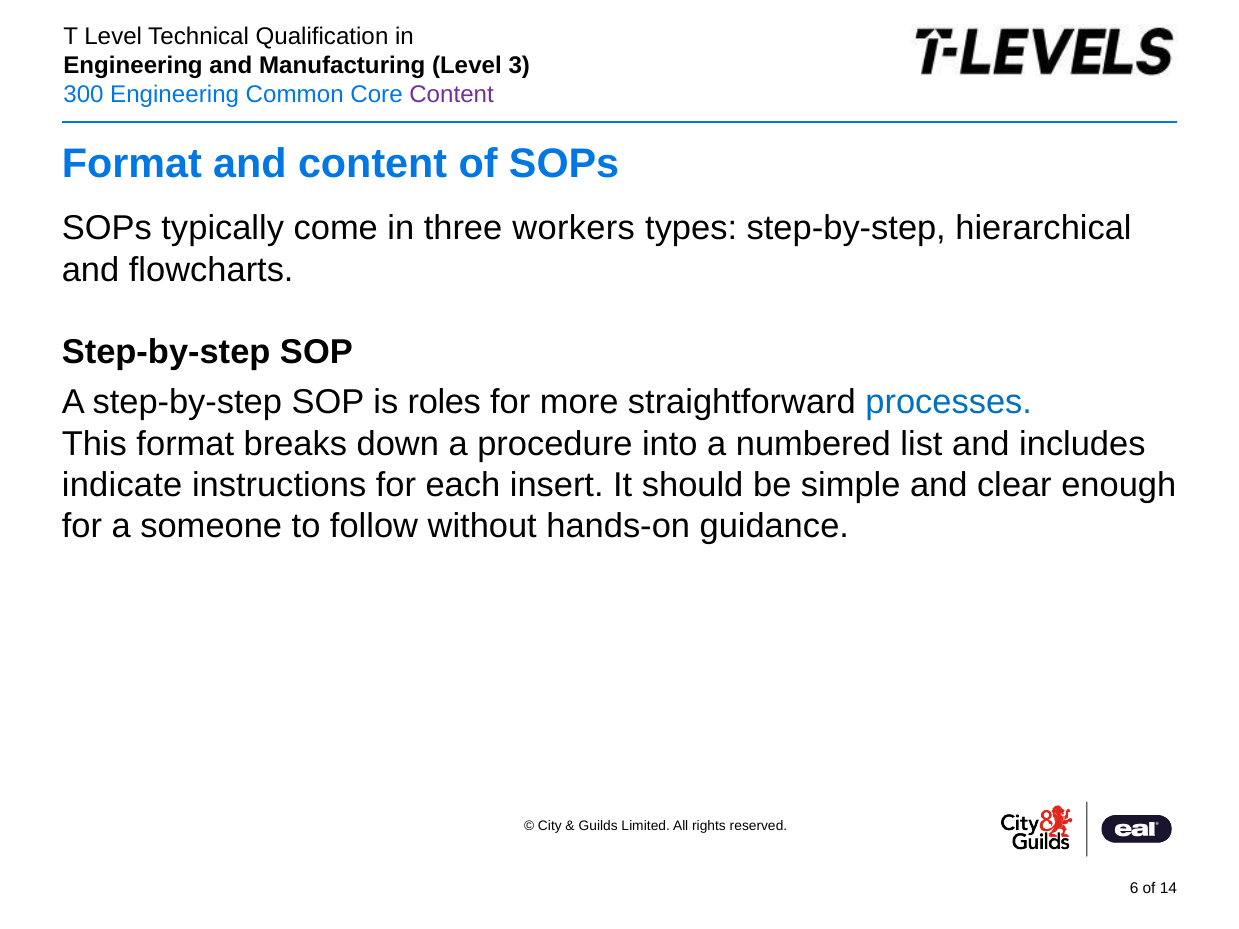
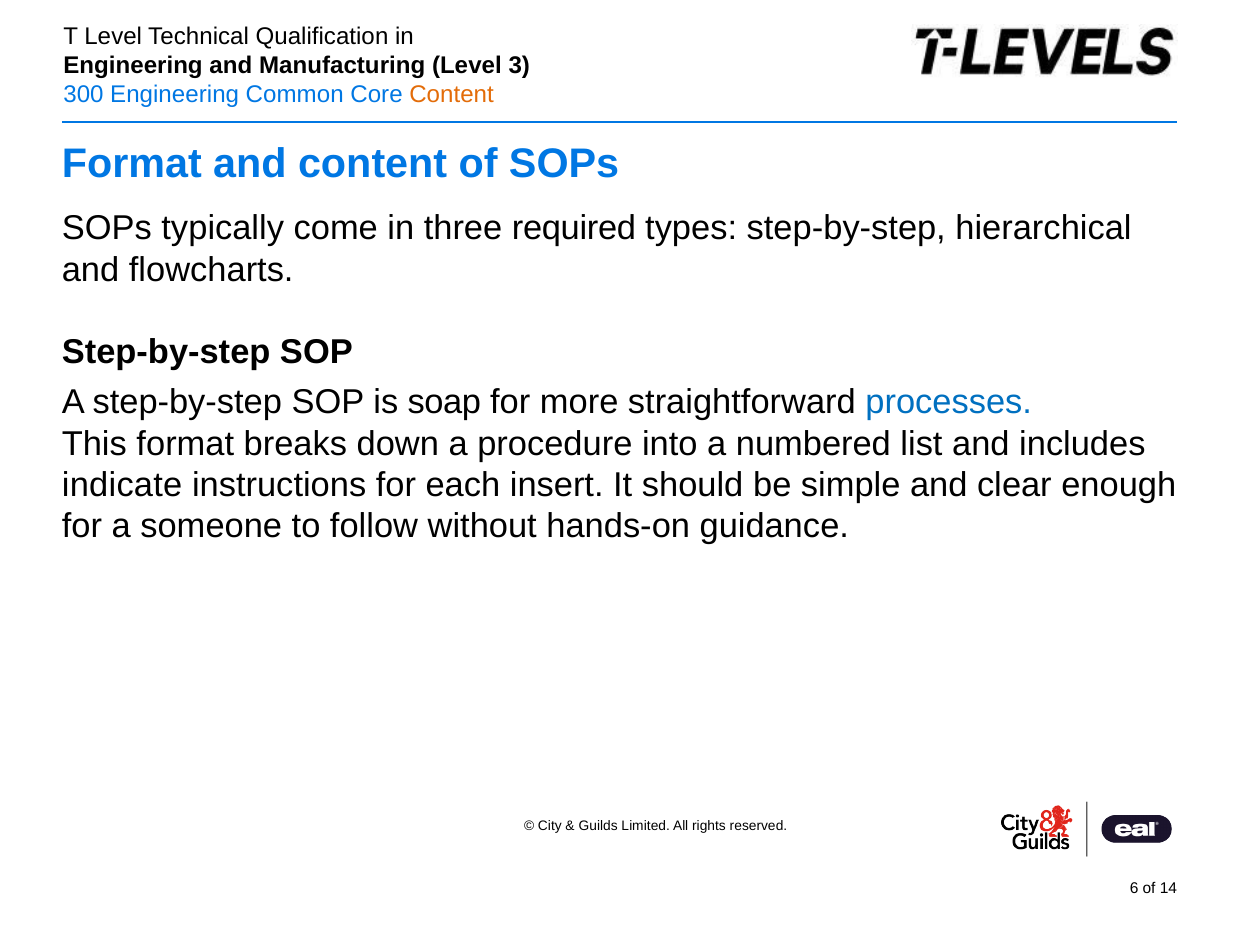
Content colour: purple -> orange (452, 95)
workers: workers -> required (574, 229)
roles: roles -> soap (444, 402)
